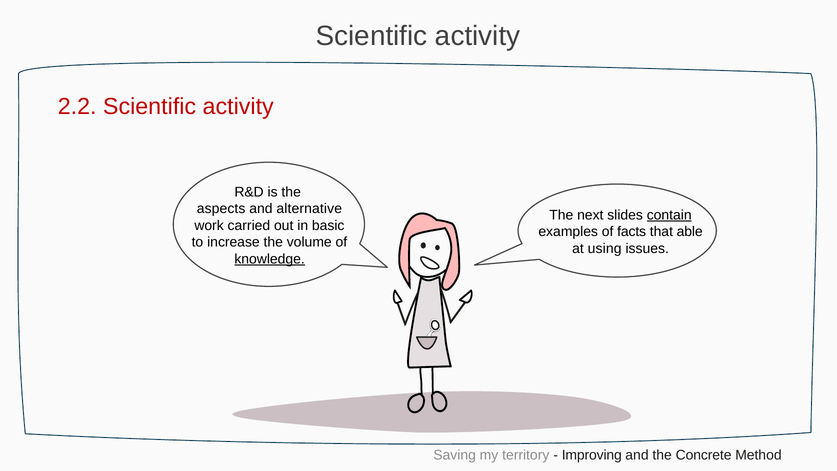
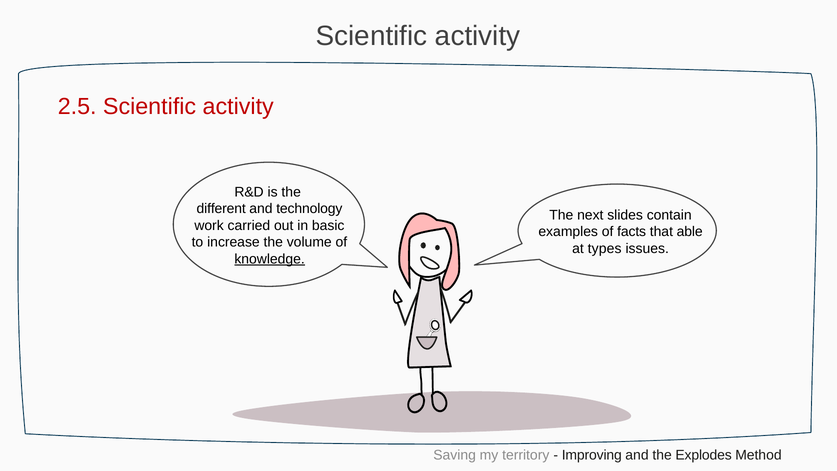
2.2: 2.2 -> 2.5 (77, 106)
aspects: aspects -> different (221, 209)
alternative: alternative -> technology (309, 209)
contain underline: present -> none (669, 215)
using: using -> types (605, 249)
Concrete: Concrete -> Explodes (704, 455)
